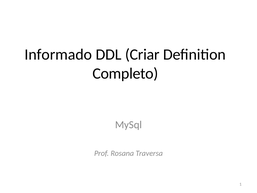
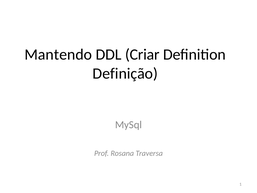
Informado: Informado -> Mantendo (58, 54)
Completo: Completo -> Definição (125, 73)
